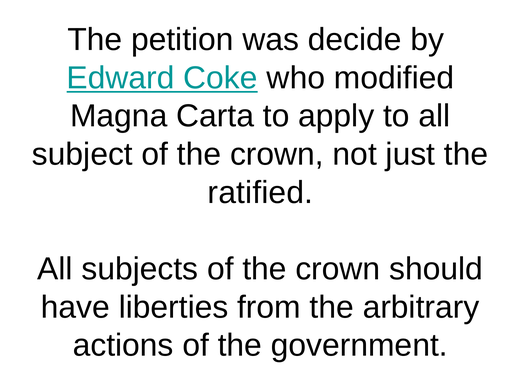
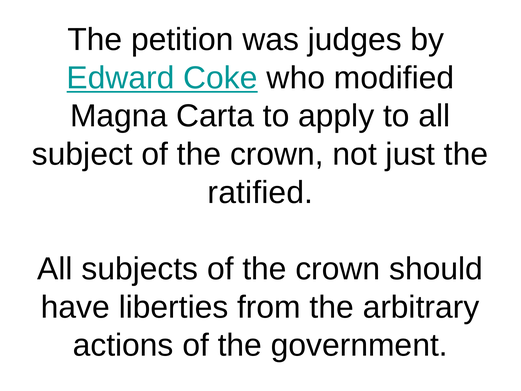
decide: decide -> judges (355, 40)
